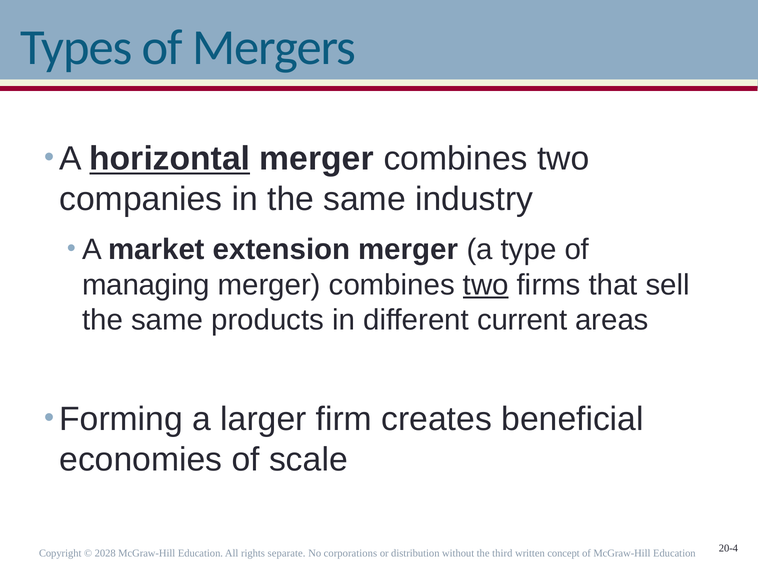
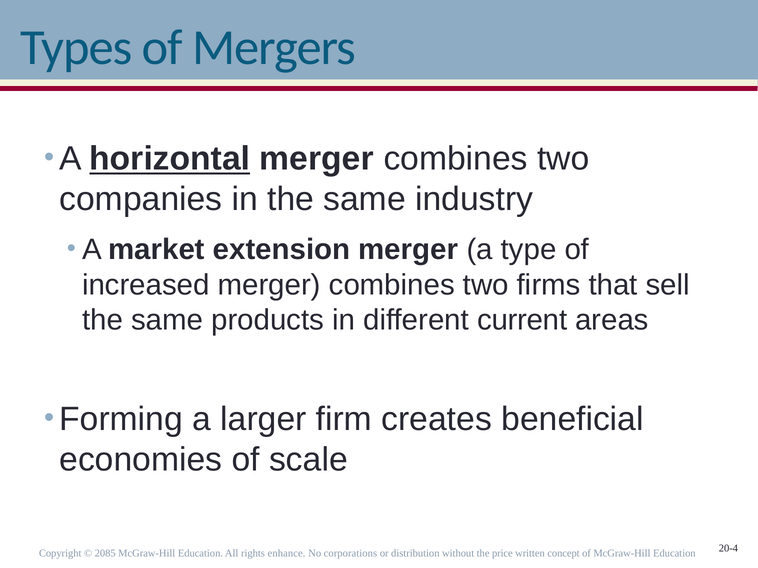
managing: managing -> increased (146, 285)
two underline: present -> none (486, 285)
2028: 2028 -> 2085 (105, 554)
separate: separate -> enhance (287, 554)
third: third -> price (502, 554)
